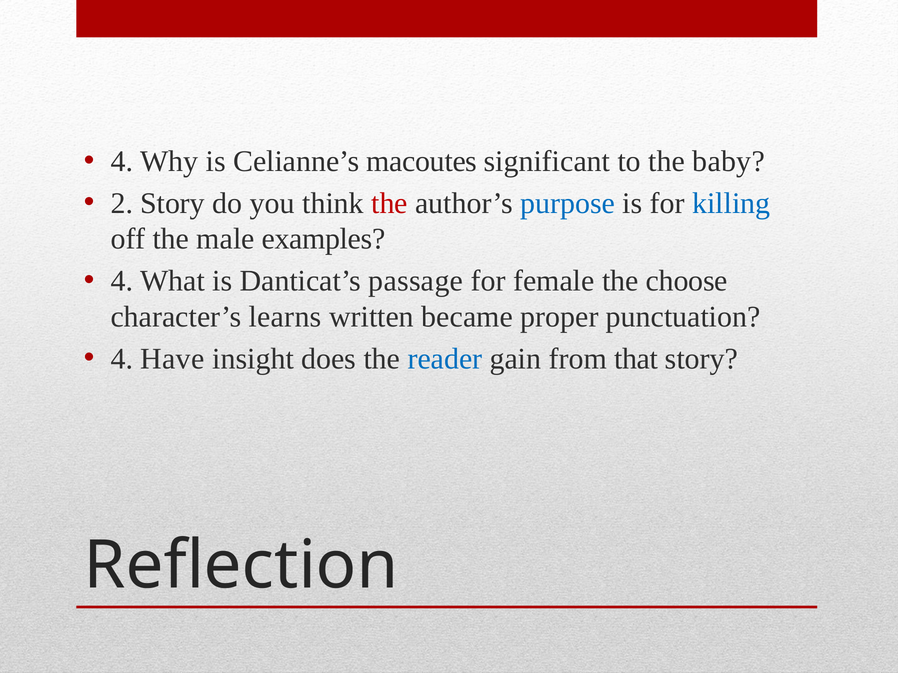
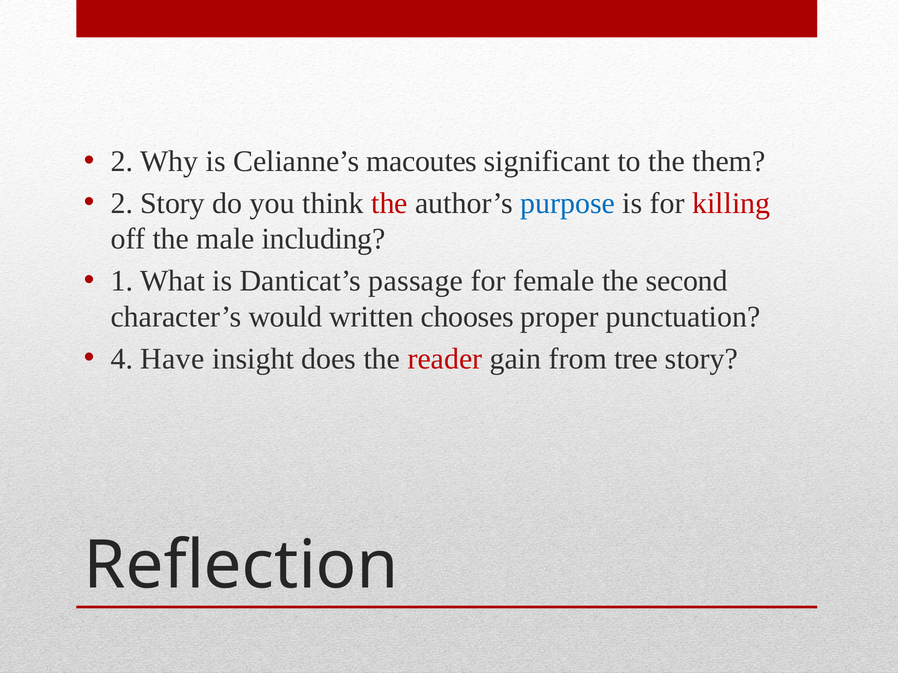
4: 4 -> 2 (122, 161)
baby: baby -> them (729, 161)
killing colour: blue -> red (731, 203)
examples: examples -> including (324, 239)
4: 4 -> 1 (122, 281)
choose: choose -> second (687, 281)
learns: learns -> would (285, 317)
became: became -> chooses (467, 317)
reader colour: blue -> red (445, 359)
that: that -> tree (636, 359)
